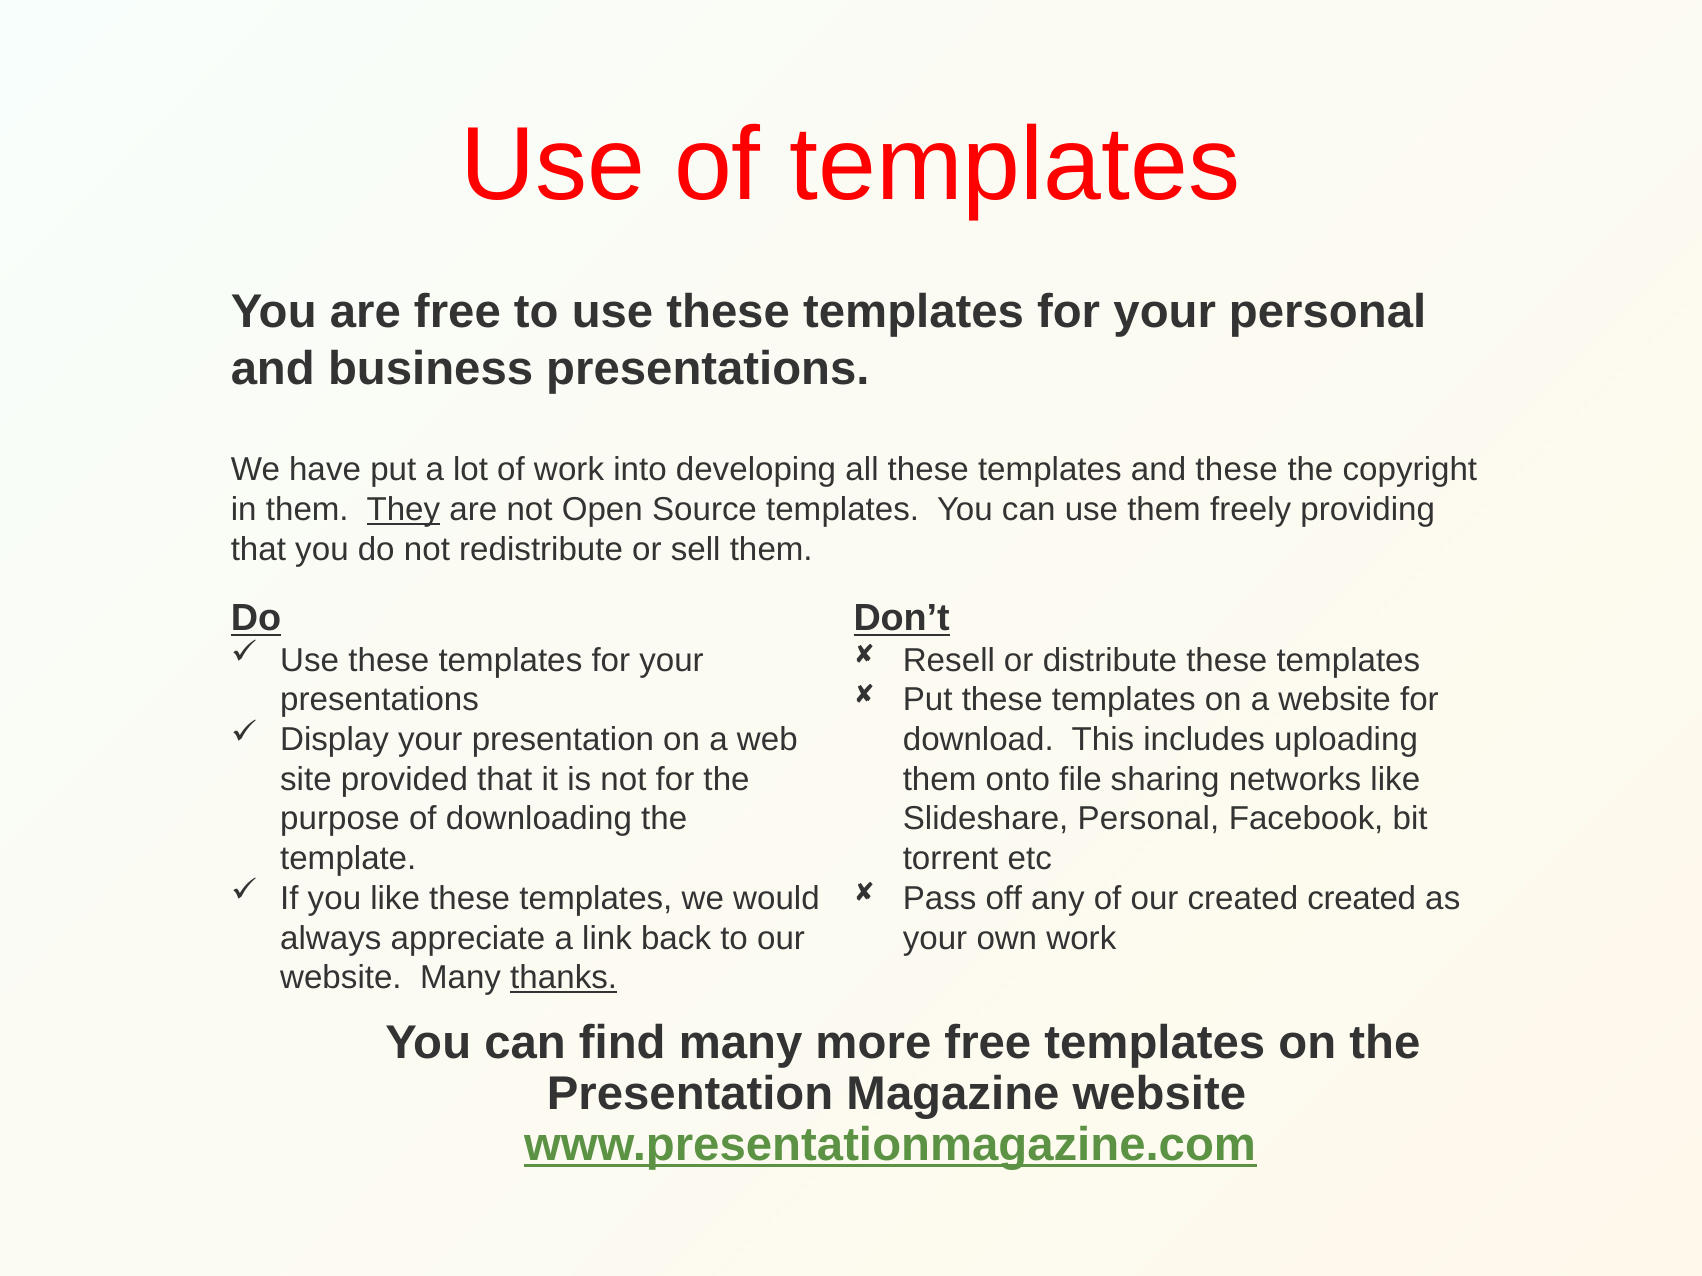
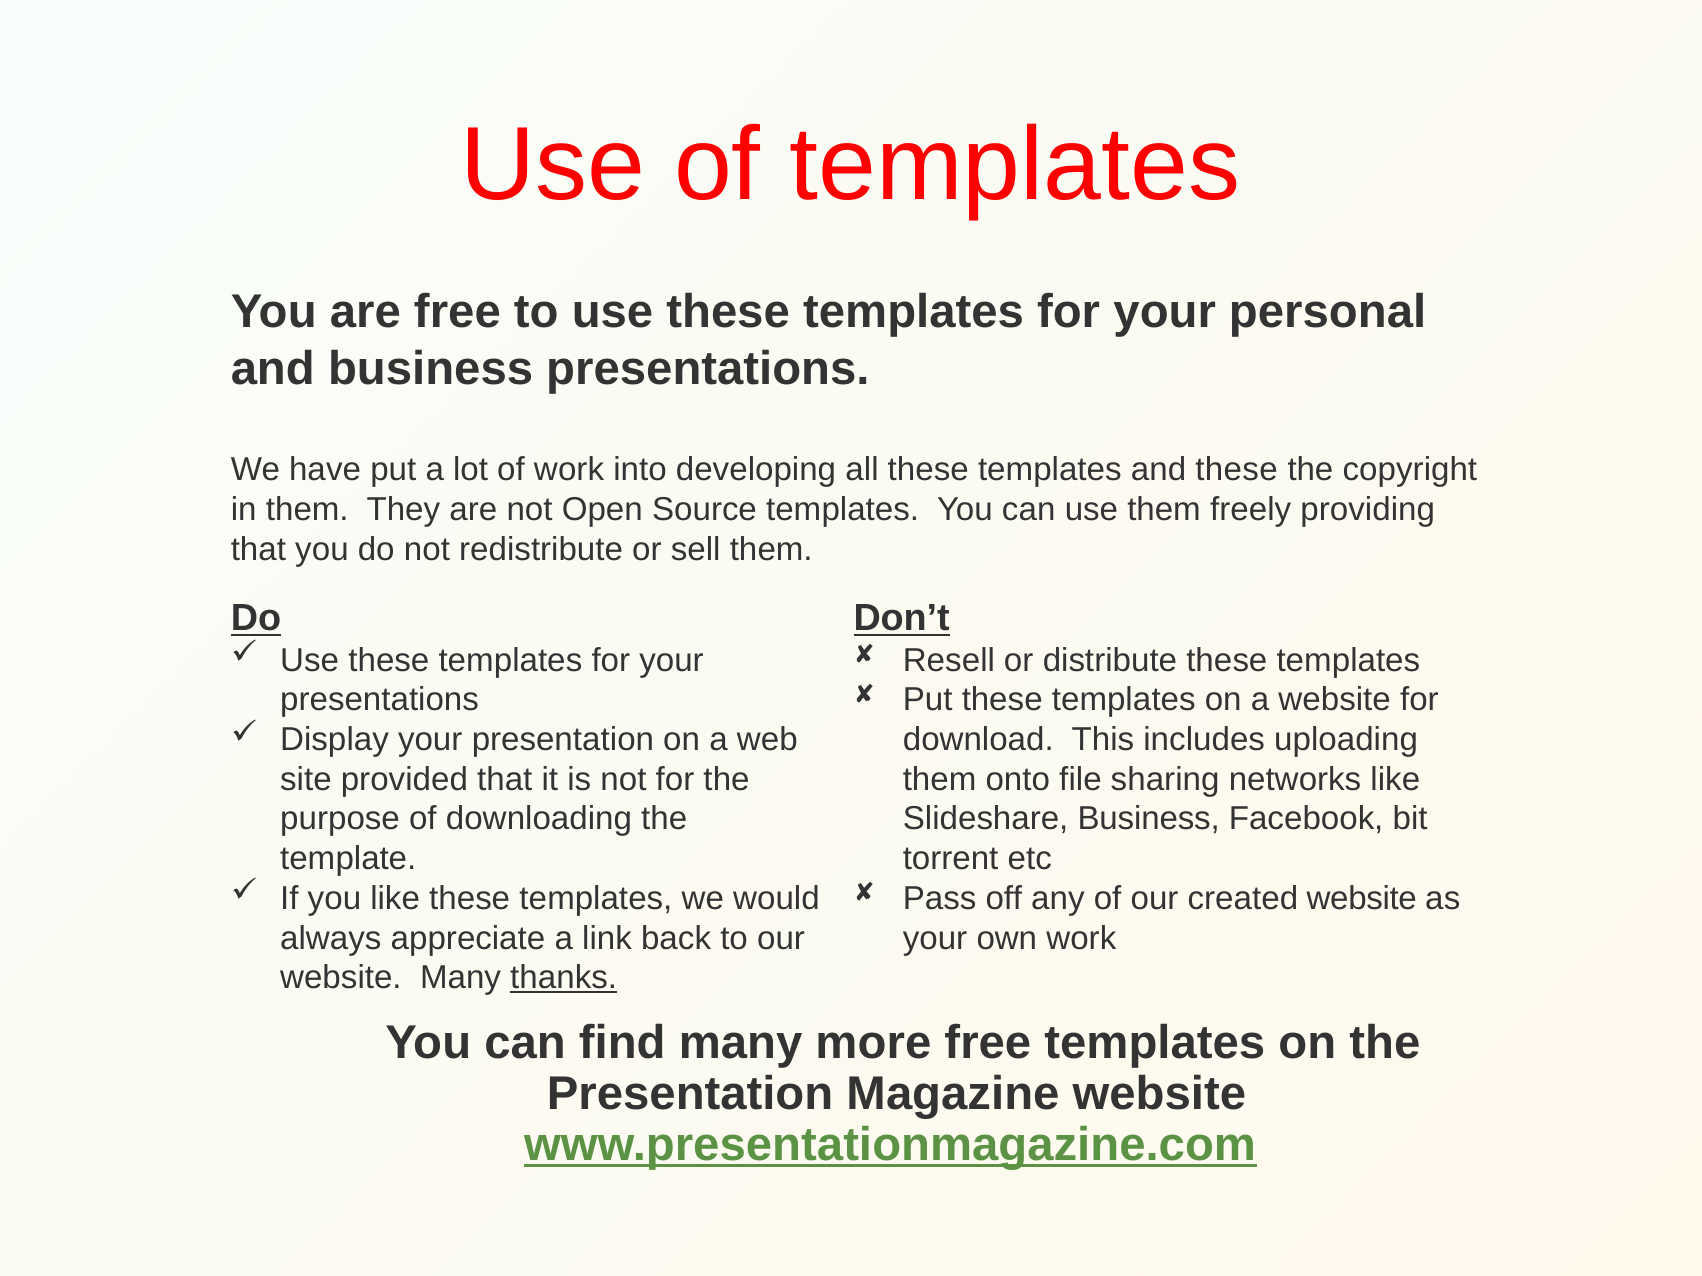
They underline: present -> none (403, 510)
Slideshare Personal: Personal -> Business (1149, 819)
created created: created -> website (1362, 899)
